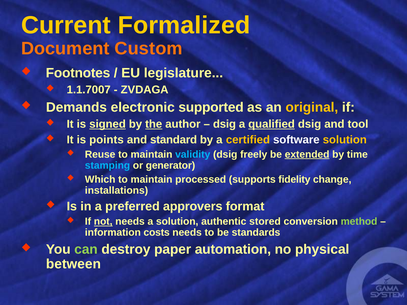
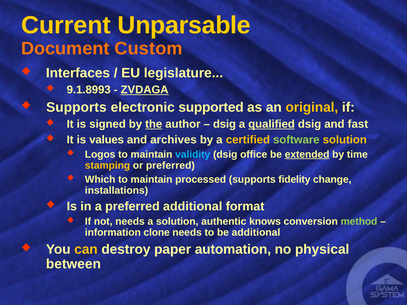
Formalized: Formalized -> Unparsable (184, 25)
Footnotes: Footnotes -> Interfaces (78, 73)
1.1.7007: 1.1.7007 -> 9.1.8993 (89, 90)
ZVDAGA underline: none -> present (145, 90)
Demands: Demands -> Supports (76, 107)
signed underline: present -> none (108, 124)
tool: tool -> fast (358, 124)
points: points -> values (107, 140)
standard: standard -> archives (173, 140)
software colour: white -> light green (296, 140)
Reuse: Reuse -> Logos (100, 155)
freely: freely -> office (254, 155)
stamping colour: light blue -> yellow (107, 166)
or generator: generator -> preferred (170, 166)
preferred approvers: approvers -> additional (193, 206)
not underline: present -> none (103, 222)
stored: stored -> knows (265, 222)
costs: costs -> clone (157, 233)
be standards: standards -> additional (256, 233)
can colour: light green -> yellow (86, 250)
